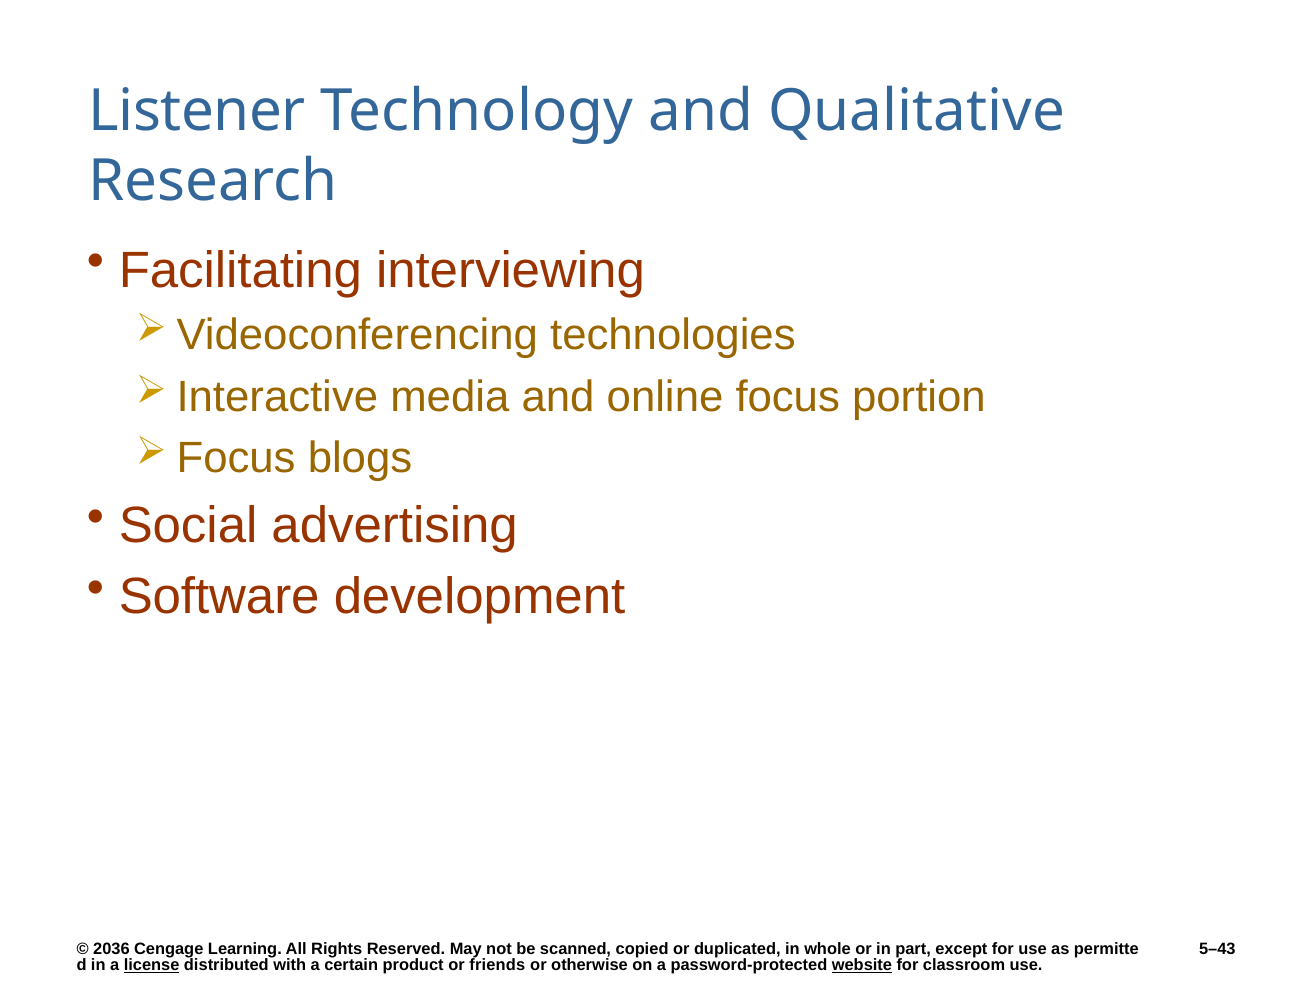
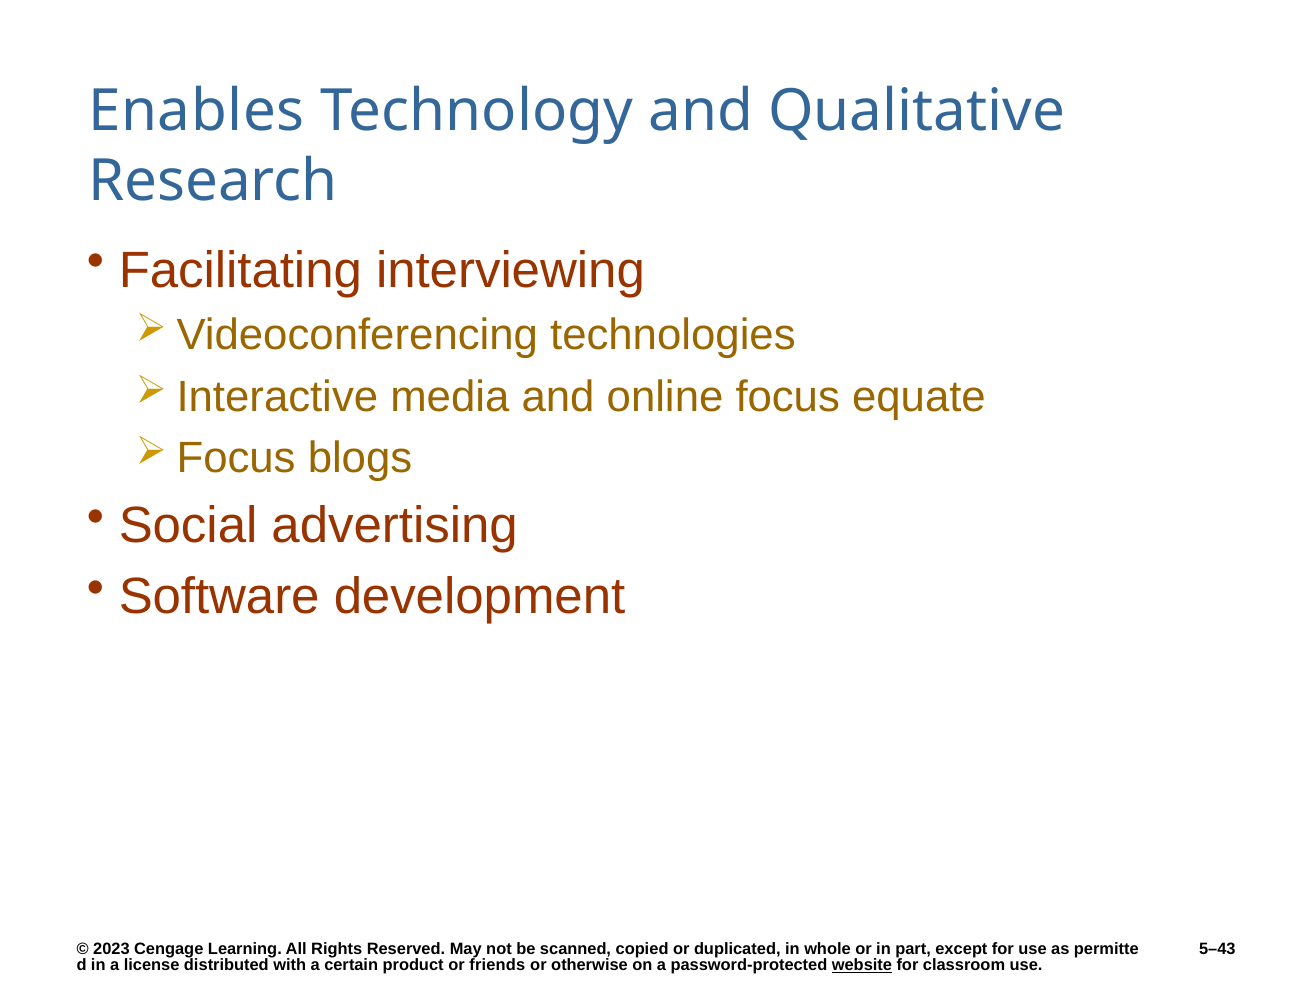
Listener: Listener -> Enables (197, 111)
portion: portion -> equate (919, 397)
2036: 2036 -> 2023 (111, 949)
license underline: present -> none (152, 966)
